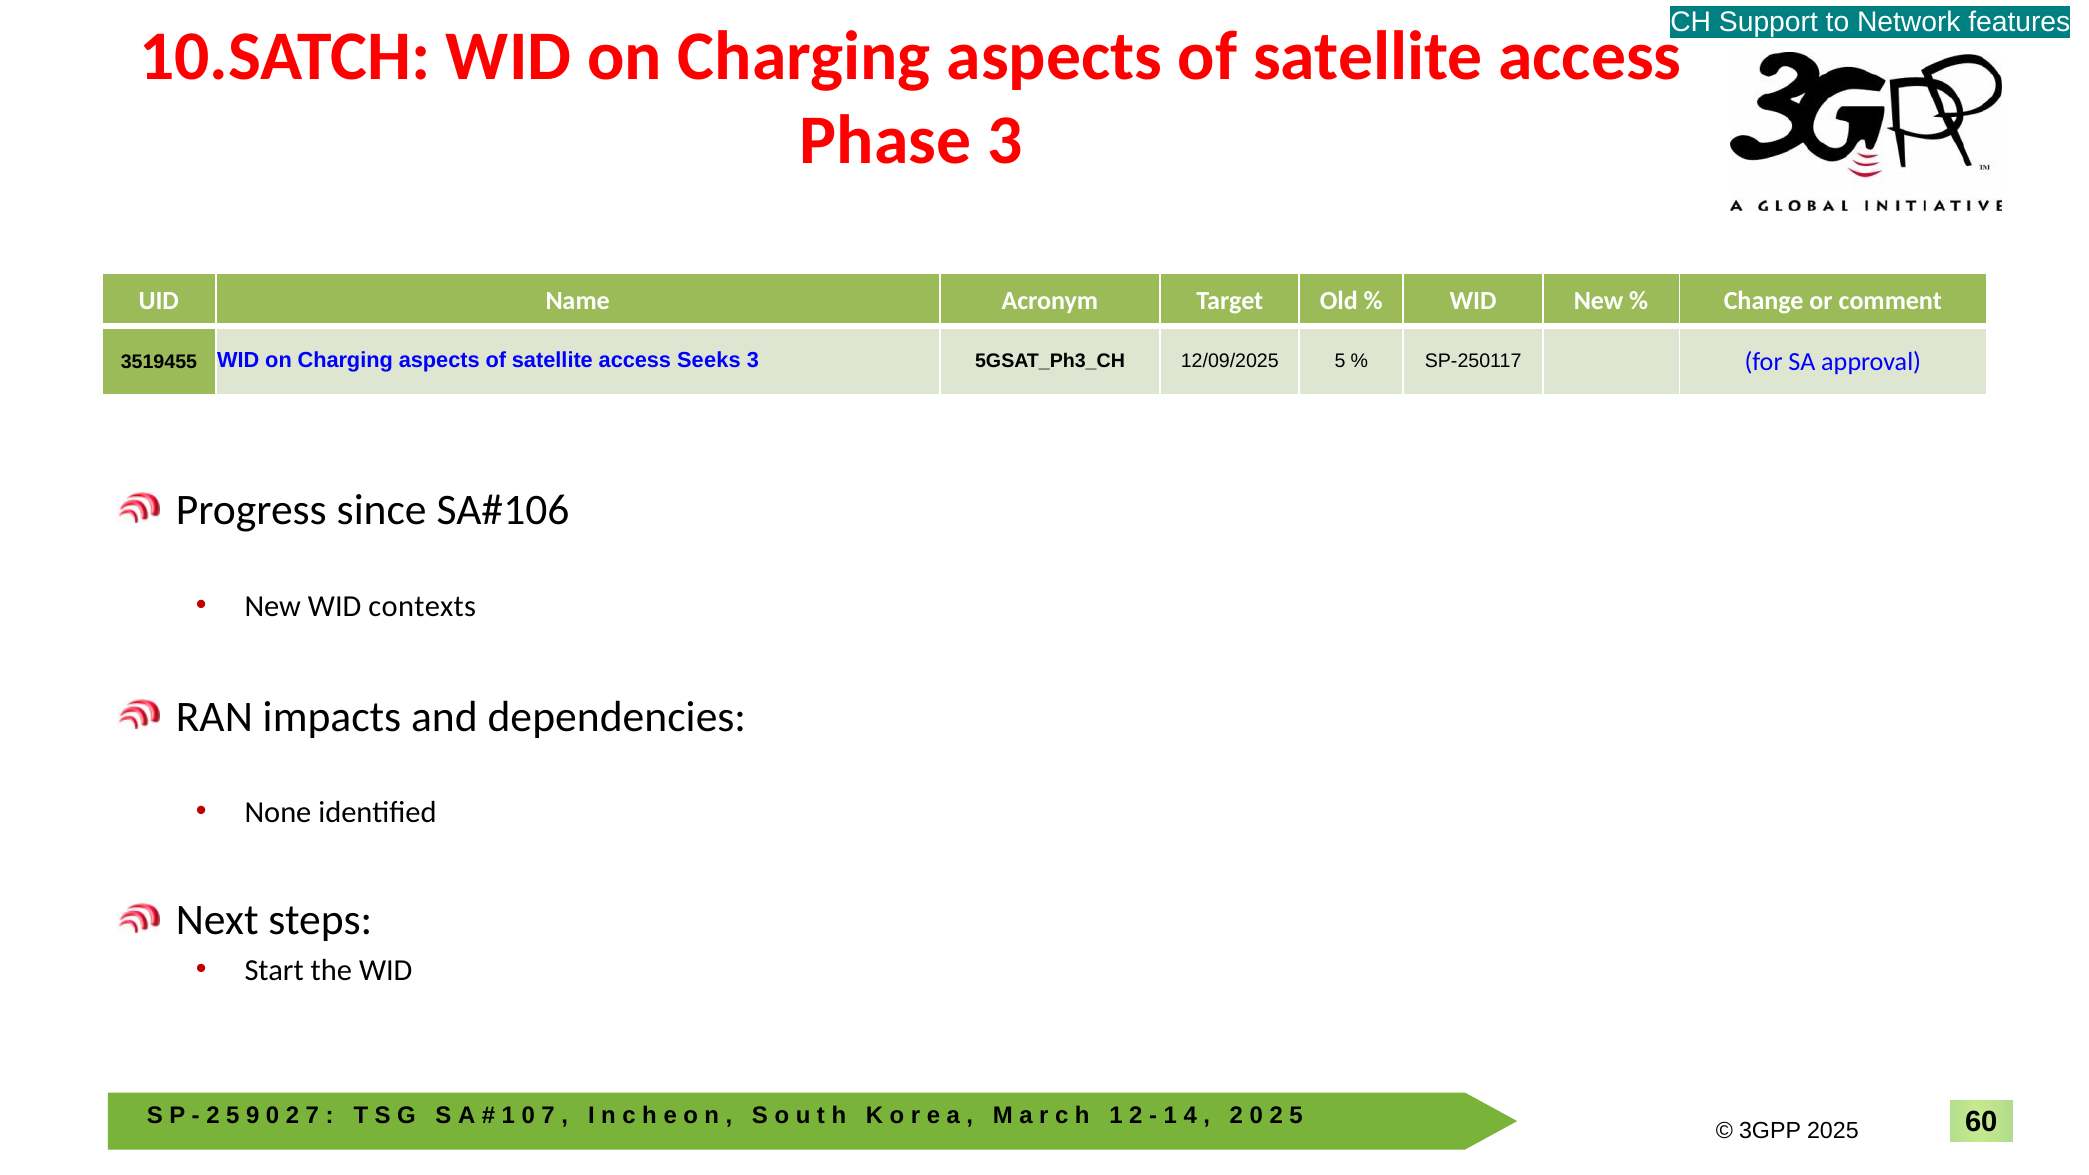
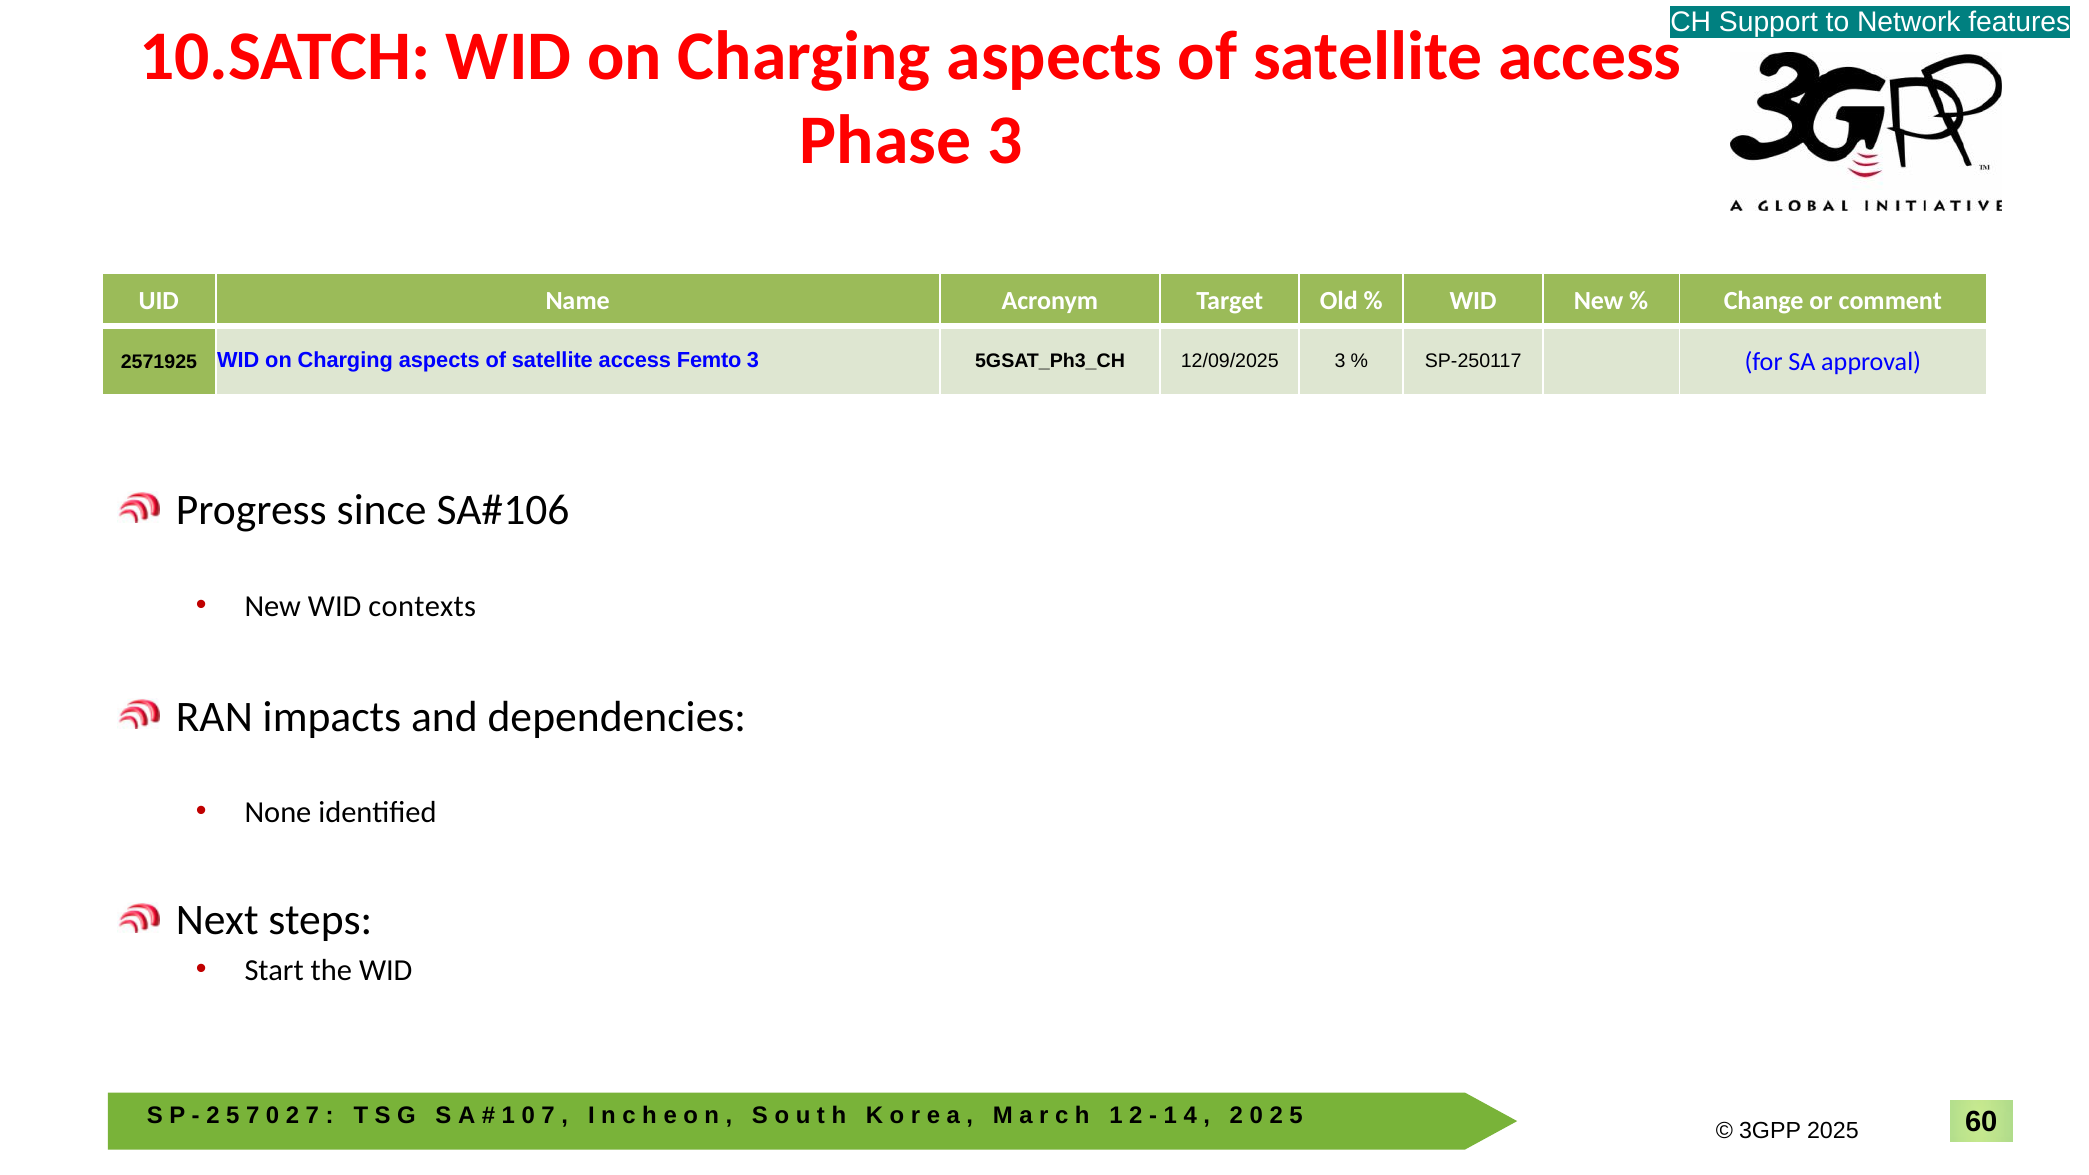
3519455: 3519455 -> 2571925 (159, 362)
Seeks: Seeks -> Femto (709, 361)
12/09/2025 5: 5 -> 3 (1340, 361)
9: 9 -> 7 (253, 1116)
